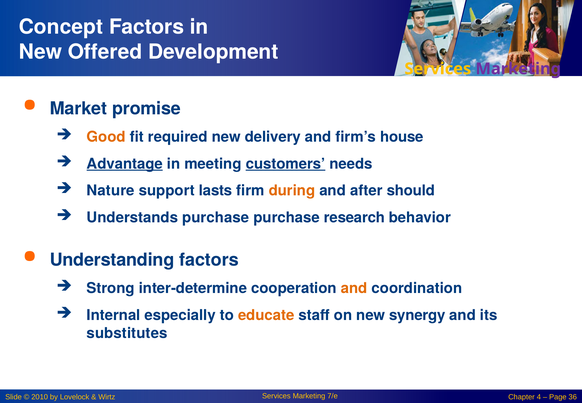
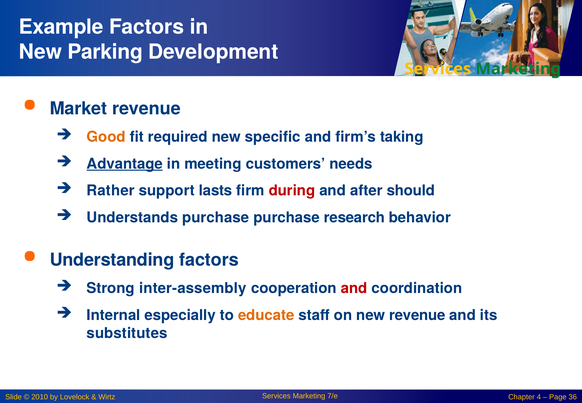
Concept: Concept -> Example (61, 27)
Offered: Offered -> Parking (105, 52)
Marketing colour: purple -> green (518, 69)
Market promise: promise -> revenue (146, 109)
delivery: delivery -> specific (273, 137)
house: house -> taking (402, 137)
customers underline: present -> none (286, 164)
Nature: Nature -> Rather (111, 191)
during colour: orange -> red (292, 191)
inter-determine: inter-determine -> inter-assembly (193, 288)
and colour: orange -> red (354, 288)
new synergy: synergy -> revenue (417, 315)
